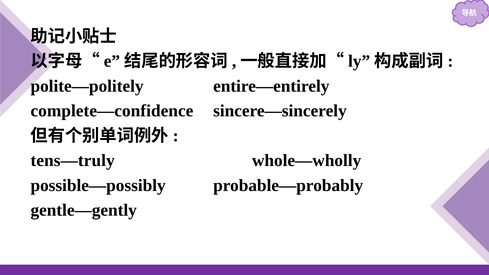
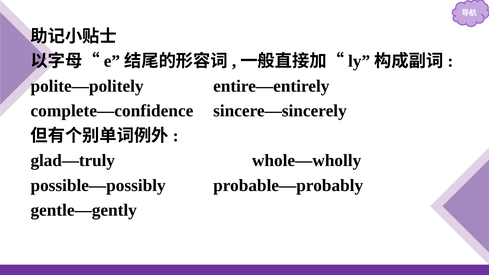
tens—truly: tens—truly -> glad—truly (73, 161)
